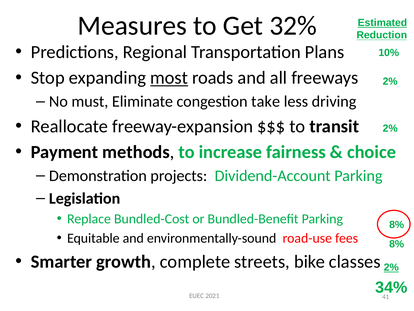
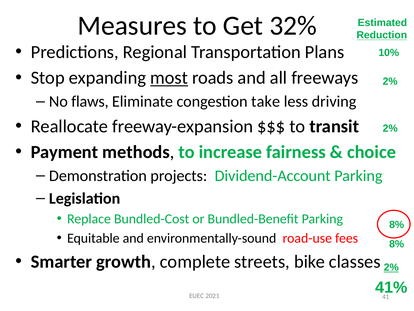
Estimated underline: present -> none (382, 23)
must: must -> flaws (90, 102)
34%: 34% -> 41% (391, 287)
